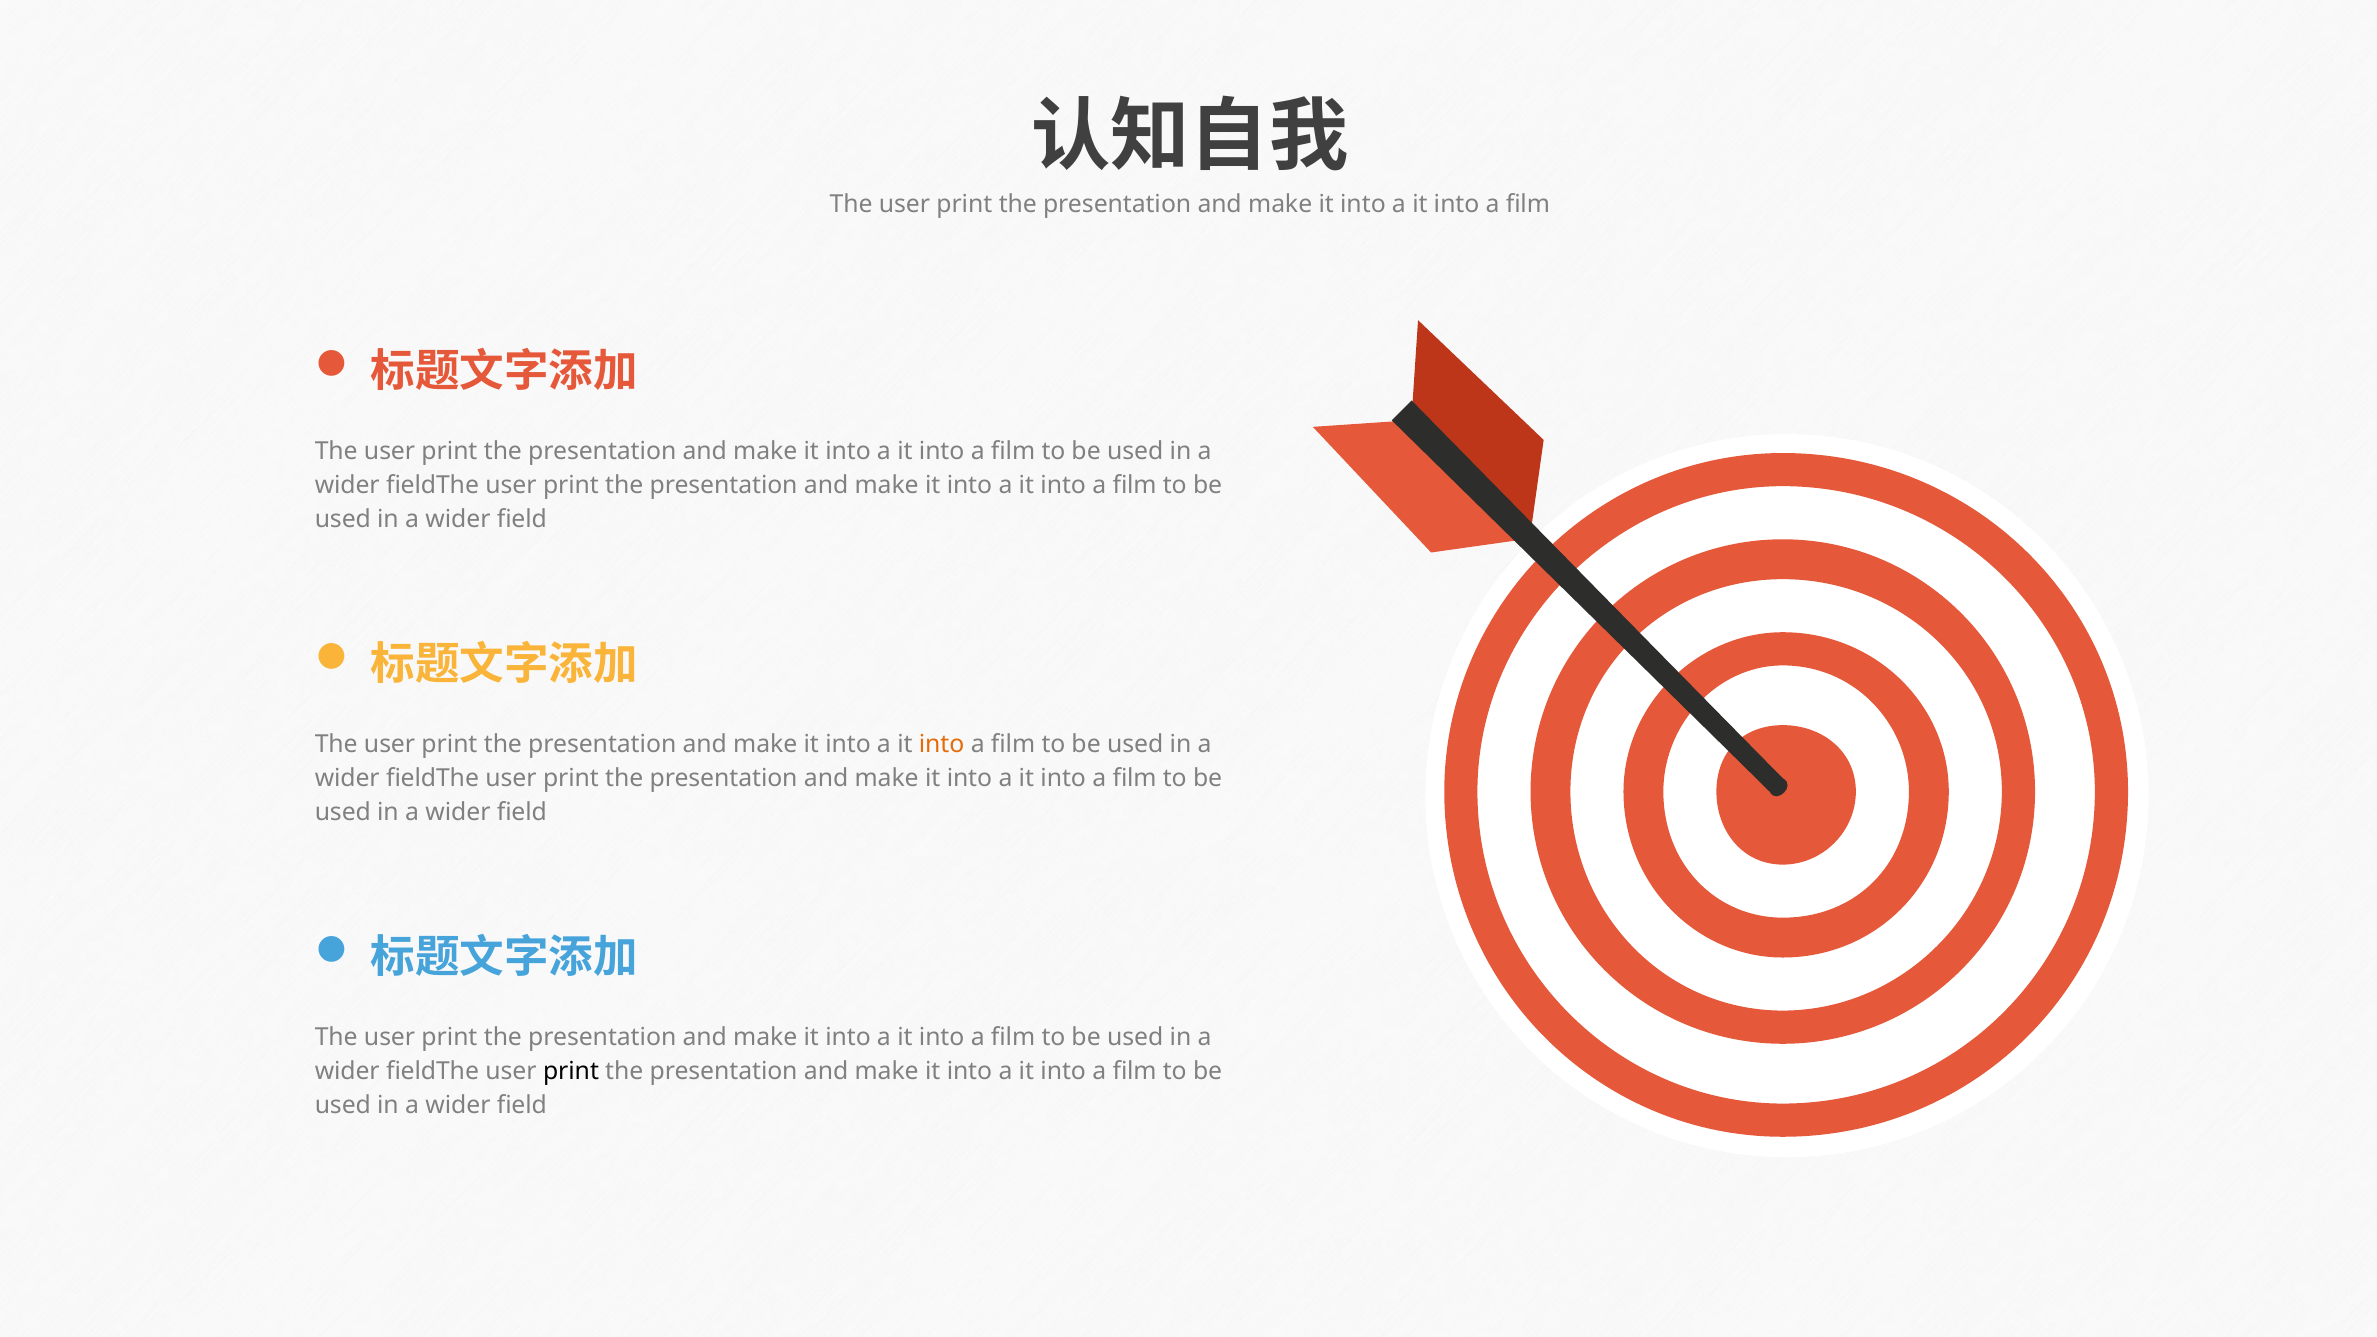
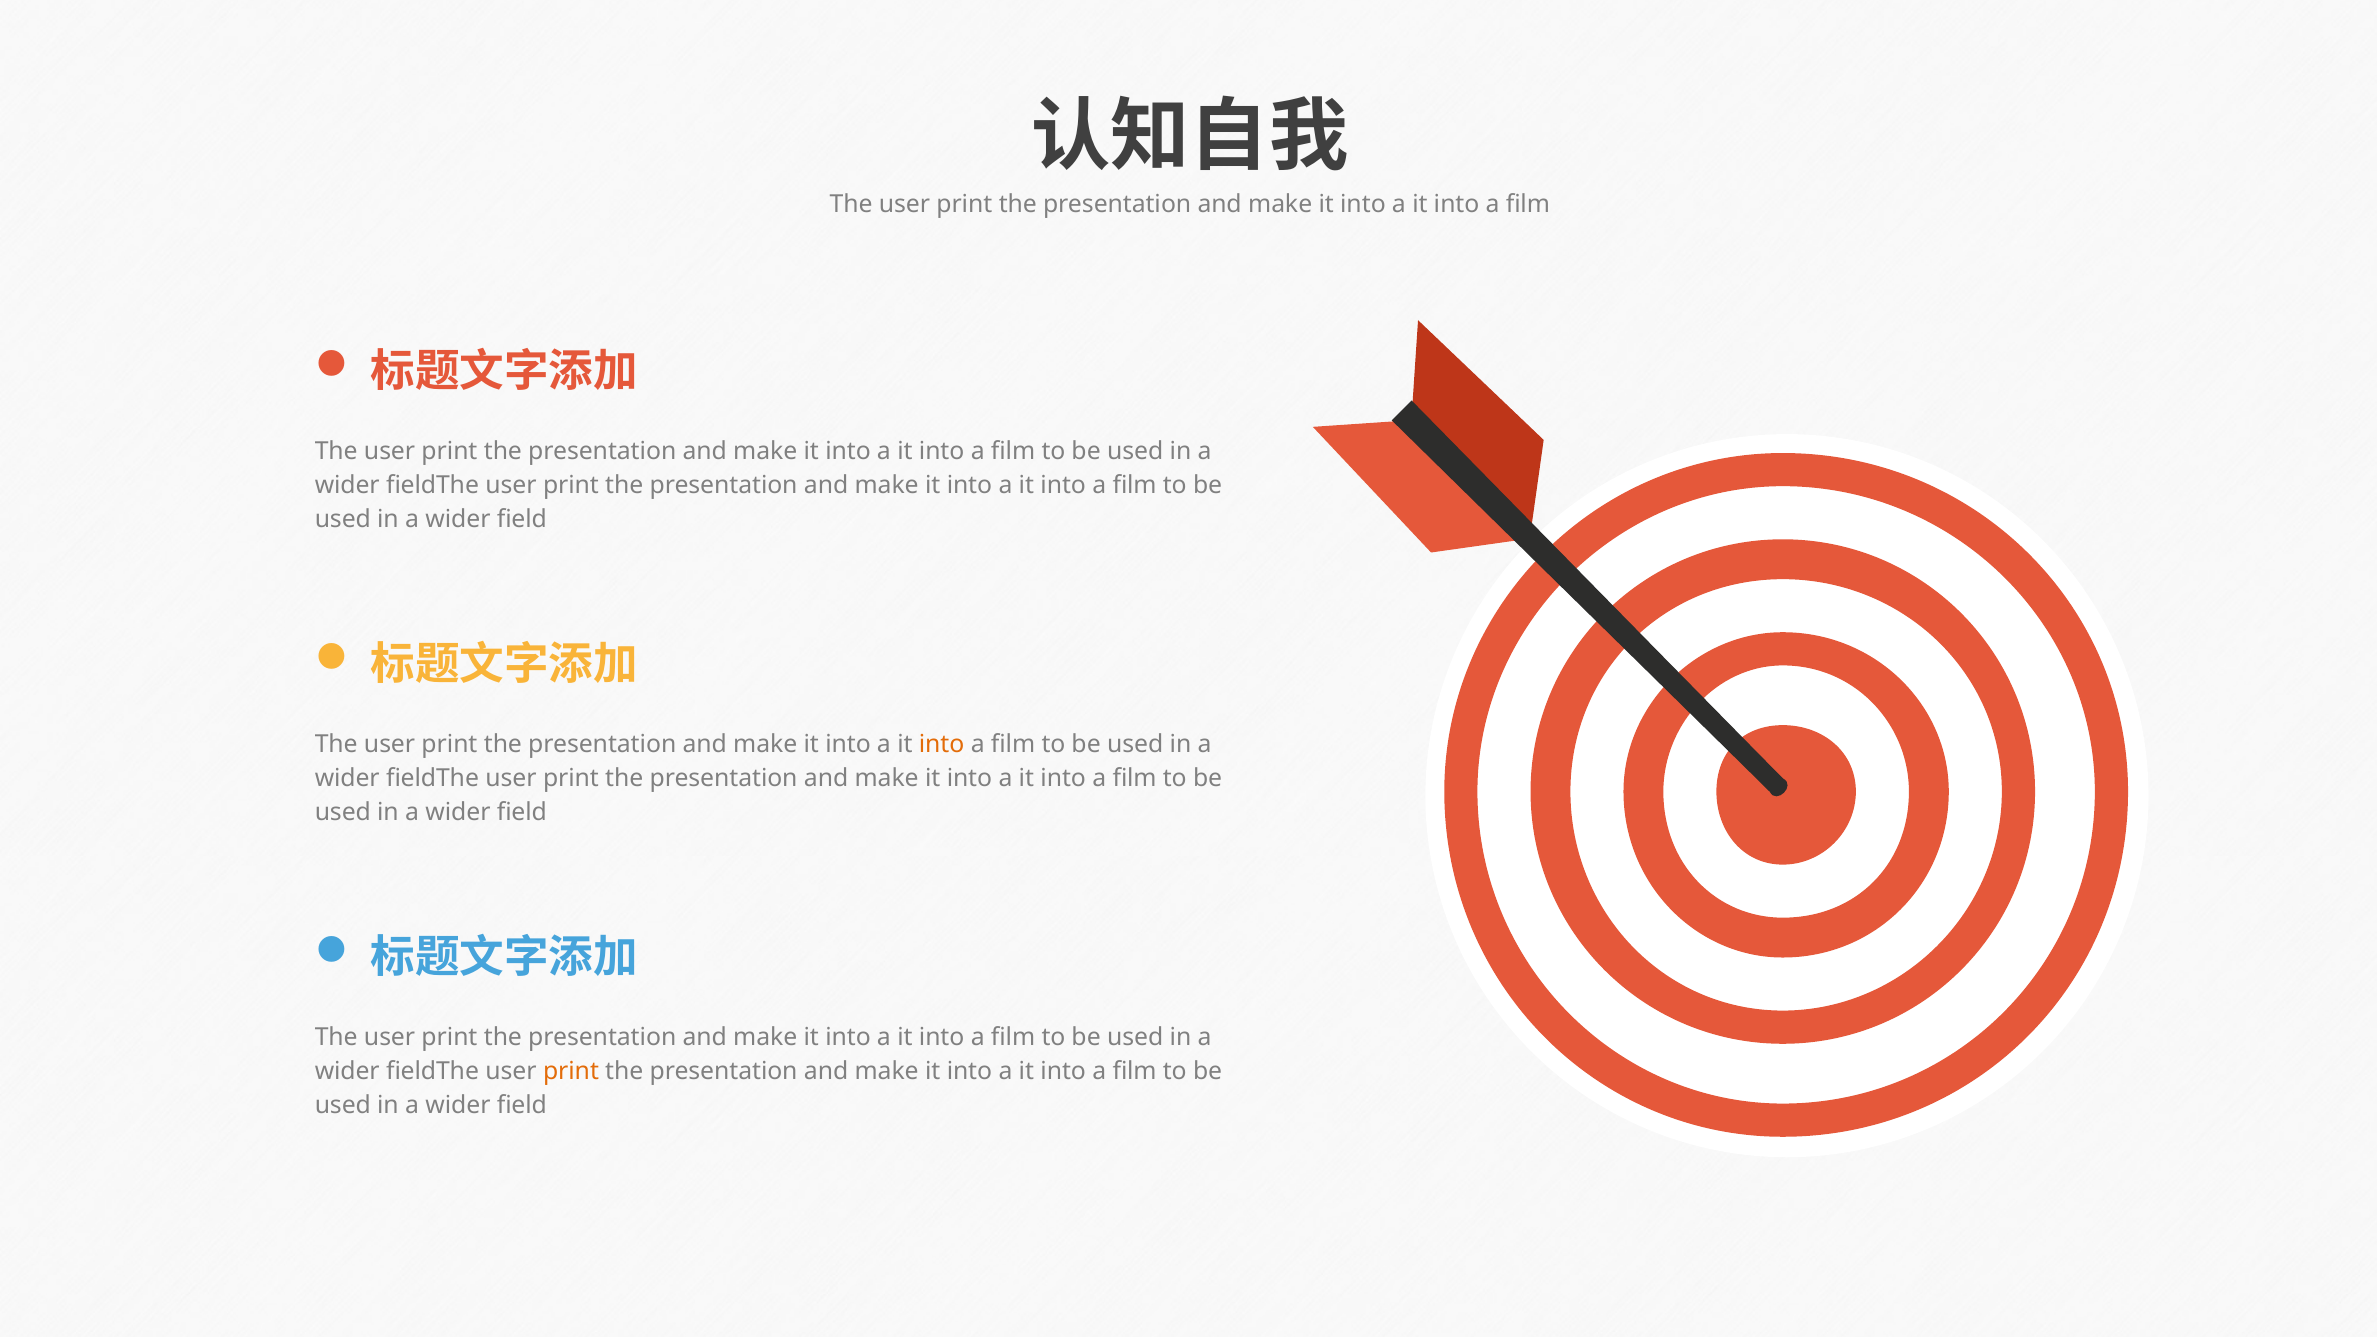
print colour: black -> orange (571, 1072)
